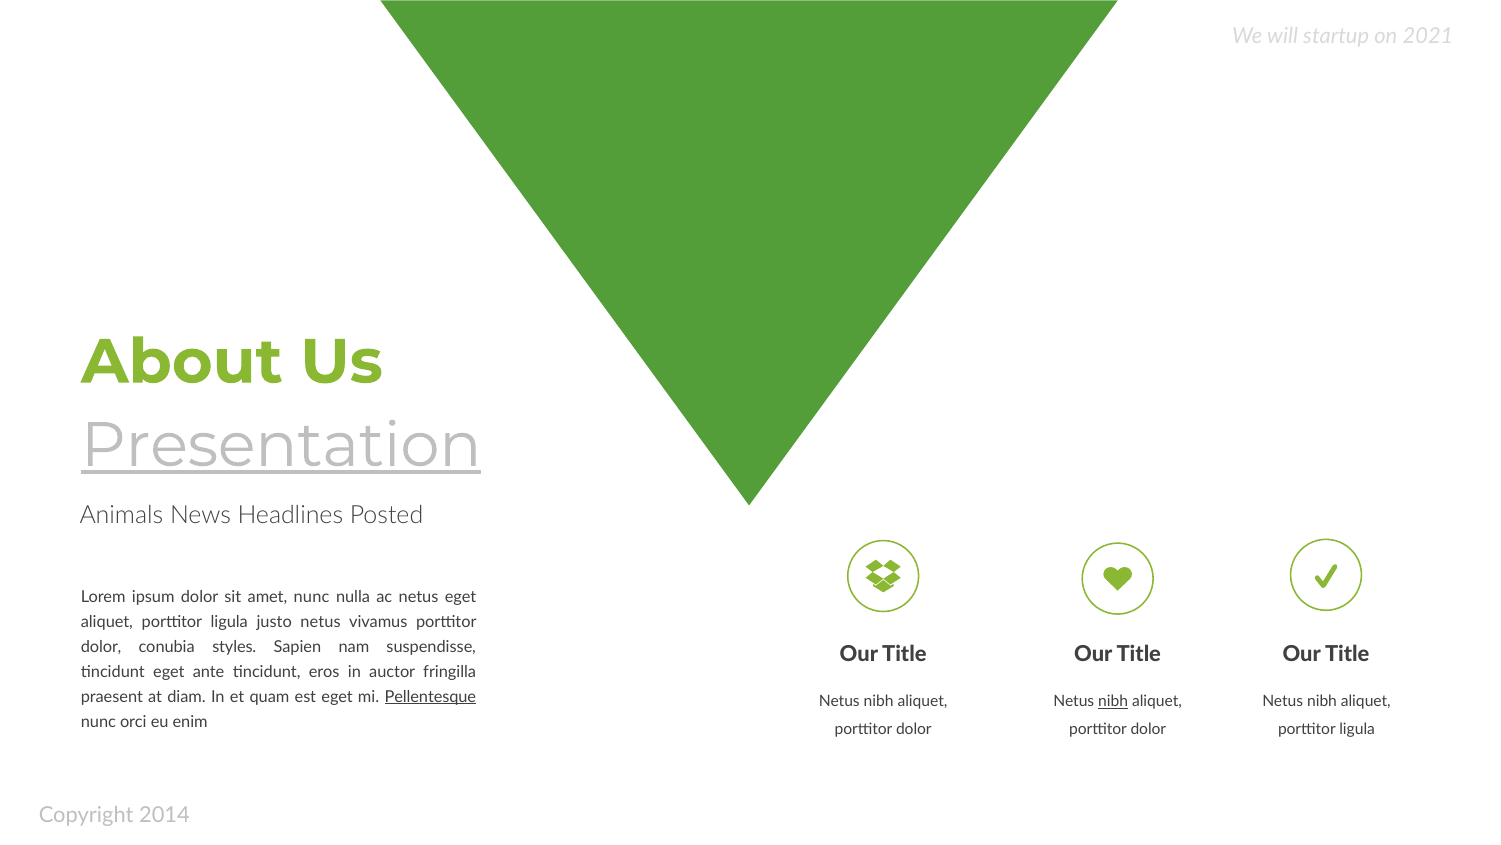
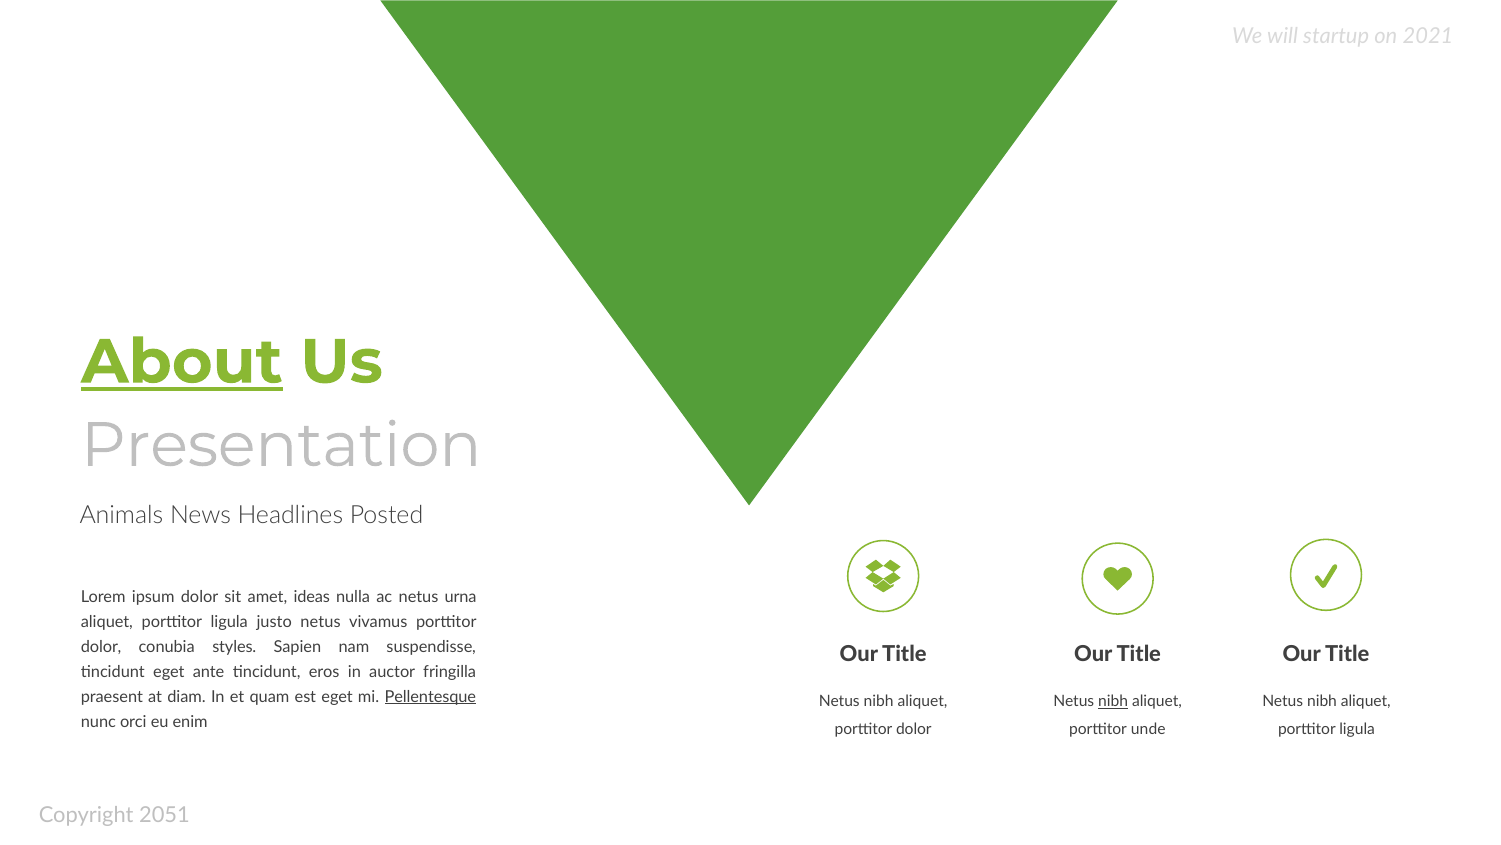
About underline: none -> present (182, 362)
Presentation underline: present -> none (281, 445)
amet nunc: nunc -> ideas (312, 596)
netus eget: eget -> urna (461, 596)
dolor: dolor -> unde (1148, 729)
2014: 2014 -> 2051 (164, 814)
